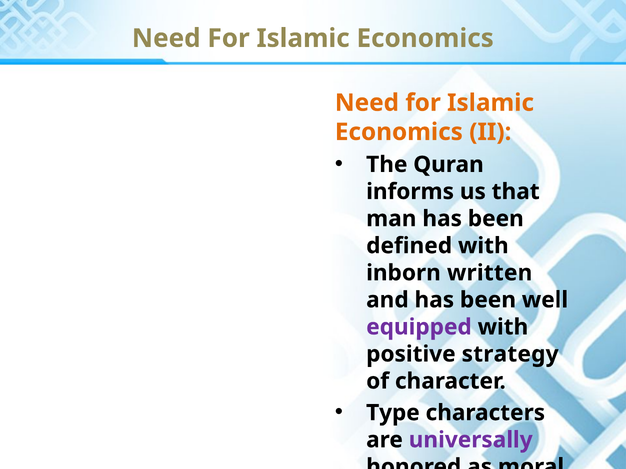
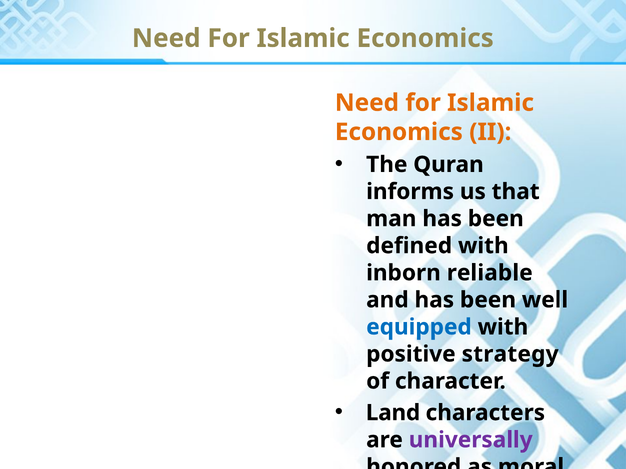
written: written -> reliable (490, 273)
equipped colour: purple -> blue (419, 327)
Type: Type -> Land (393, 413)
